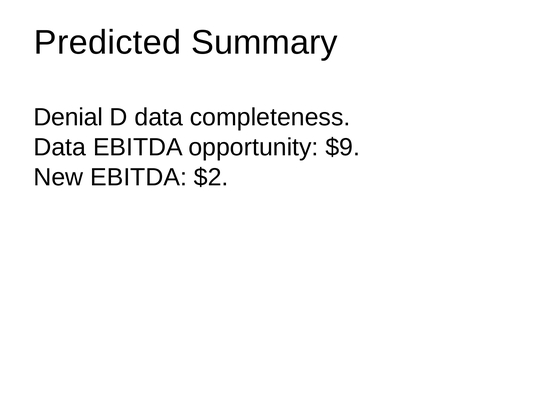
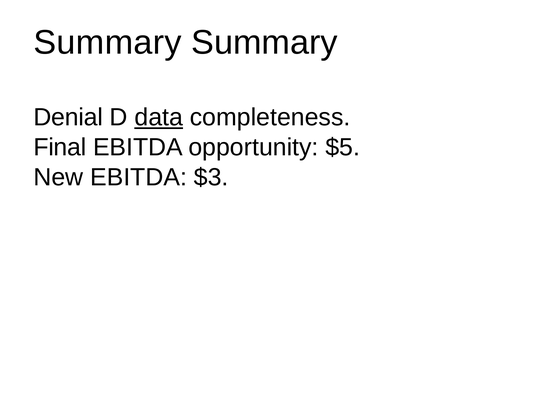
Predicted: Predicted -> Summary (108, 43)
data underline: none -> present (159, 117)
Data: Data -> Final (60, 147)
$9: $9 -> $5 (343, 147)
$2: $2 -> $3 (211, 177)
